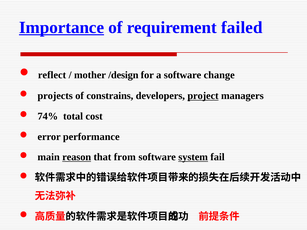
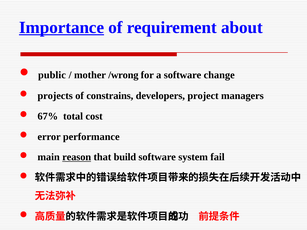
failed: failed -> about (242, 28)
reflect: reflect -> public (52, 75)
/design: /design -> /wrong (123, 75)
project underline: present -> none (203, 96)
74%: 74% -> 67% (48, 116)
from: from -> build (125, 157)
system underline: present -> none (193, 157)
